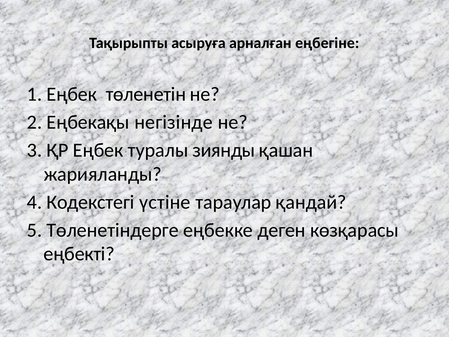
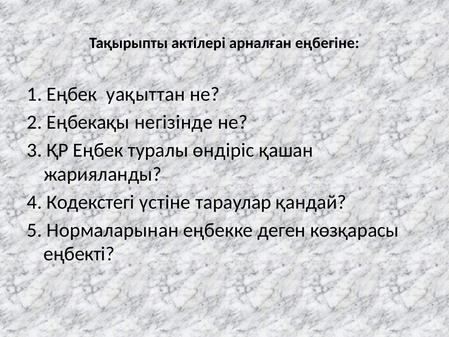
асыруға: асыруға -> актiлерi (198, 43)
төленетiн: төленетiн -> уақыттан (146, 94)
зиянды: зиянды -> өндiрiс (224, 150)
Төленетіндерге: Төленетіндерге -> Нормаларынан (113, 230)
